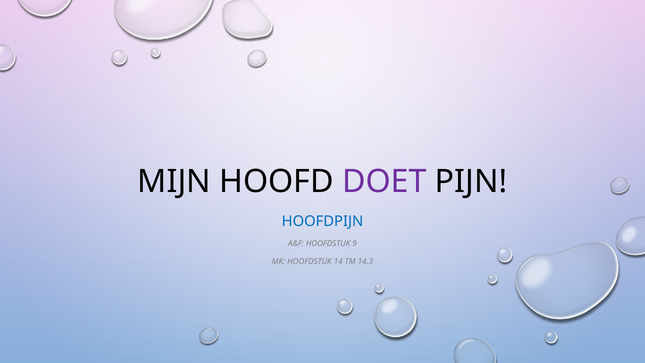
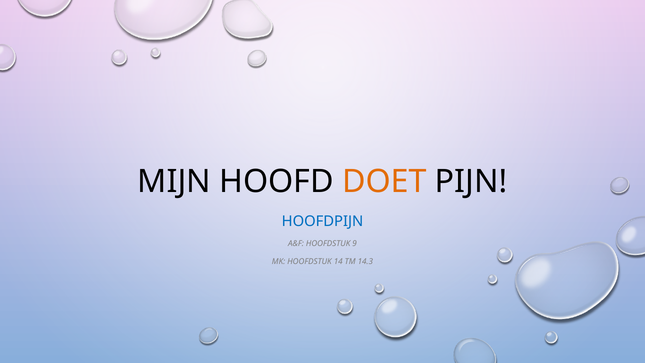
DOET colour: purple -> orange (384, 182)
